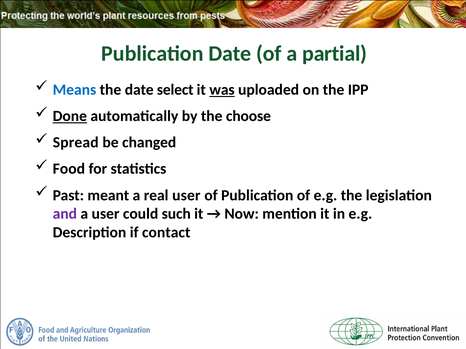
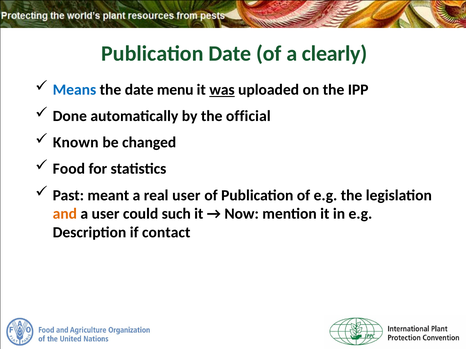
partial: partial -> clearly (335, 54)
select: select -> menu (175, 90)
Done underline: present -> none (70, 116)
choose: choose -> official (248, 116)
Spread: Spread -> Known (76, 143)
and colour: purple -> orange (65, 214)
